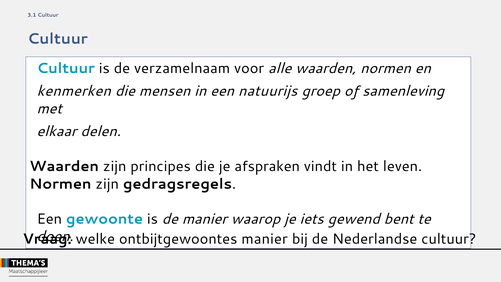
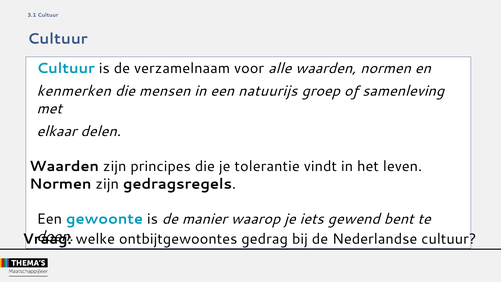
afspraken: afspraken -> tolerantie (267, 166)
ontbijtgewoontes manier: manier -> gedrag (265, 239)
